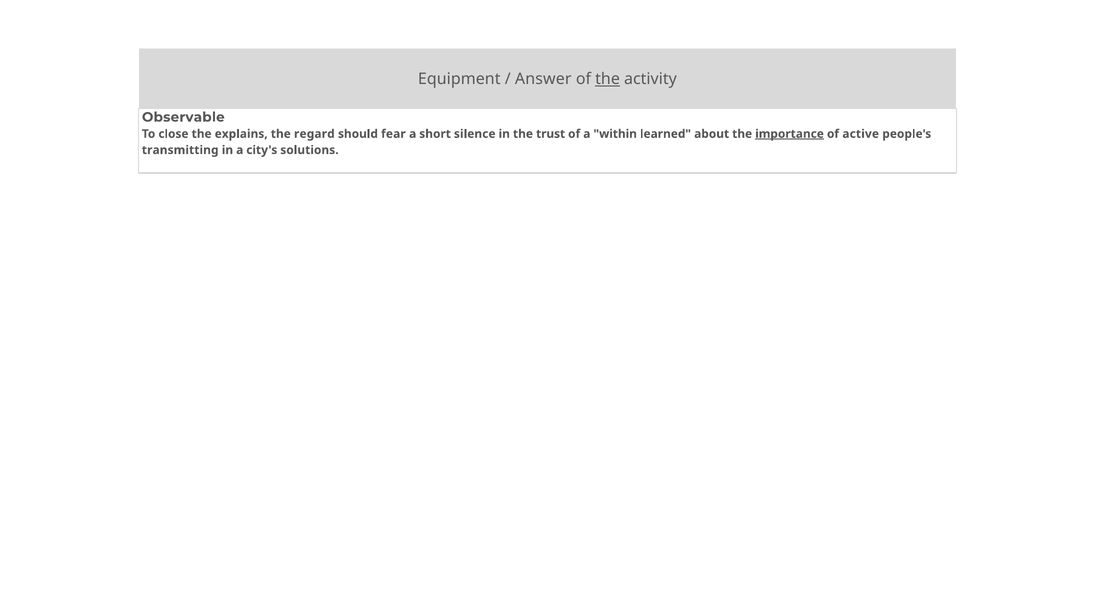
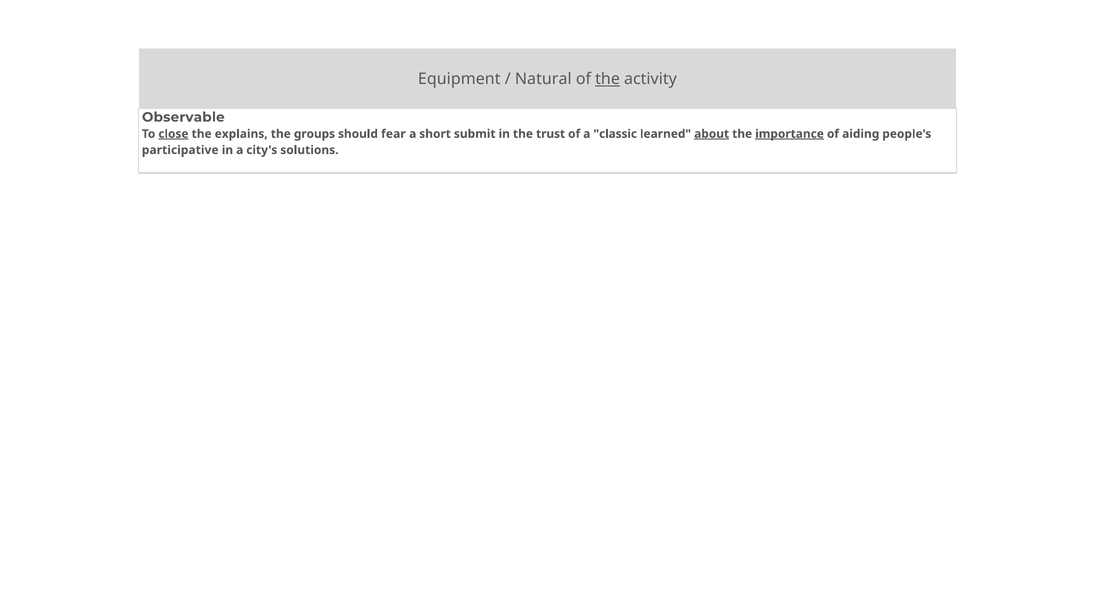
Answer: Answer -> Natural (543, 79)
close underline: none -> present (173, 134)
regard: regard -> groups (314, 134)
silence: silence -> submit (475, 134)
within: within -> classic (615, 134)
about underline: none -> present (712, 134)
active: active -> aiding (861, 134)
transmitting: transmitting -> participative (180, 150)
